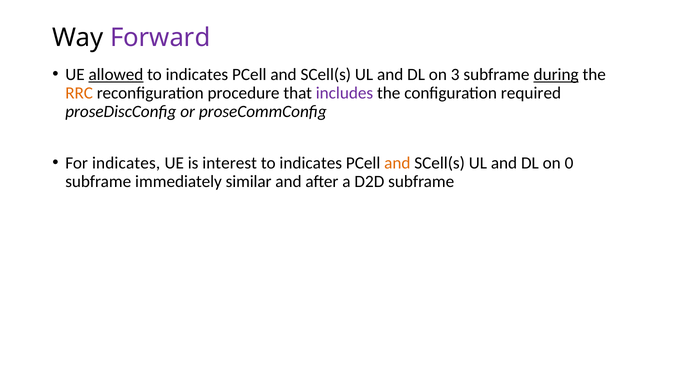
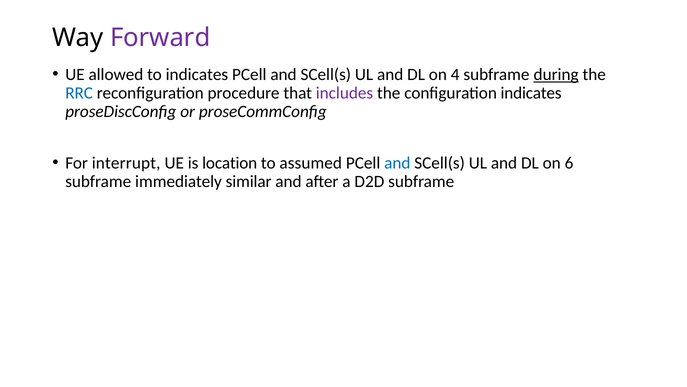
allowed underline: present -> none (116, 74)
3: 3 -> 4 (455, 74)
RRC colour: orange -> blue (79, 93)
configuration required: required -> indicates (531, 93)
For indicates: indicates -> interrupt (126, 163)
interest: interest -> location (230, 163)
indicates: indicates -> assumed (311, 163)
and colour: orange -> blue (397, 163)
0: 0 -> 6 (569, 163)
